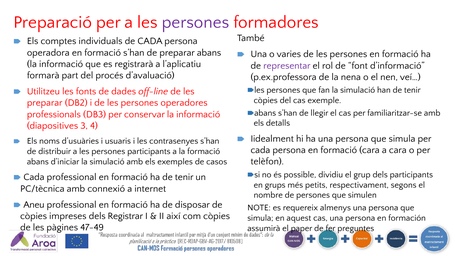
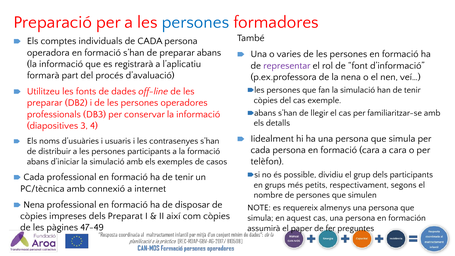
persones colour: purple -> blue (195, 22)
Aneu: Aneu -> Nena (34, 205)
Registrar: Registrar -> Preparat (125, 216)
